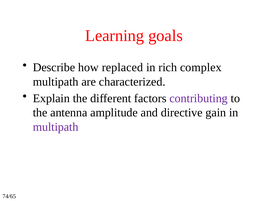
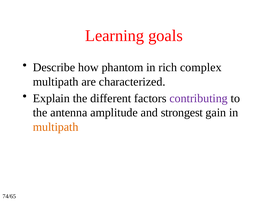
replaced: replaced -> phantom (122, 67)
directive: directive -> strongest (182, 113)
multipath colour: purple -> orange (56, 127)
